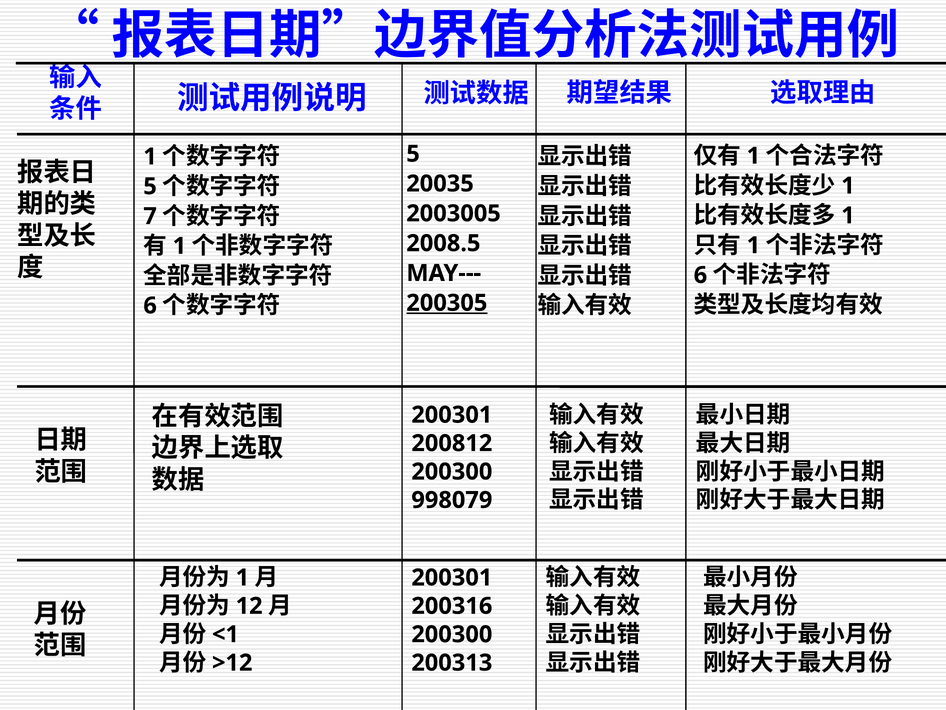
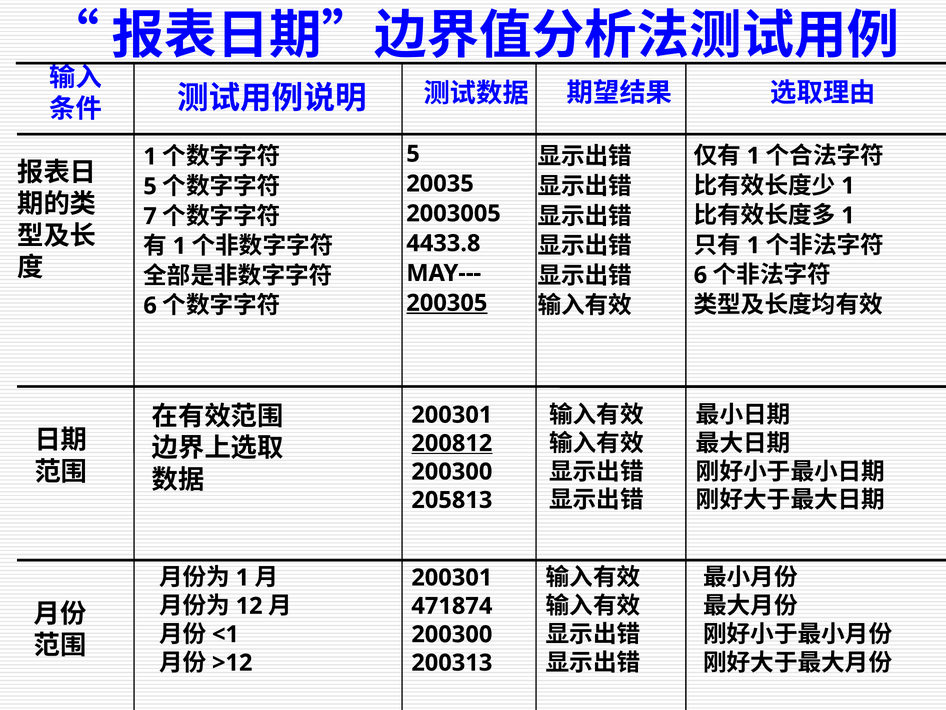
2008.5: 2008.5 -> 4433.8 (443, 243)
200812 underline: none -> present (452, 443)
998079: 998079 -> 205813 (452, 500)
200316: 200316 -> 471874 (452, 606)
